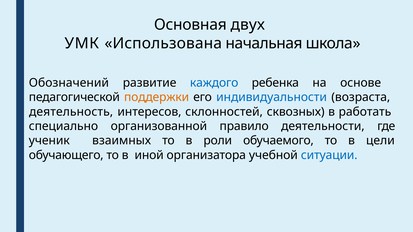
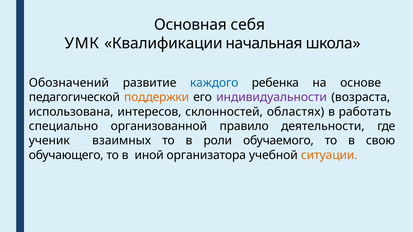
двух: двух -> себя (248, 25)
Использована: Использована -> Квалификации (163, 43)
индивидуальности colour: blue -> purple (272, 97)
деятельность: деятельность -> использована (71, 112)
сквозных: сквозных -> областях (296, 112)
цели: цели -> свою (380, 141)
ситуации colour: blue -> orange (329, 155)
